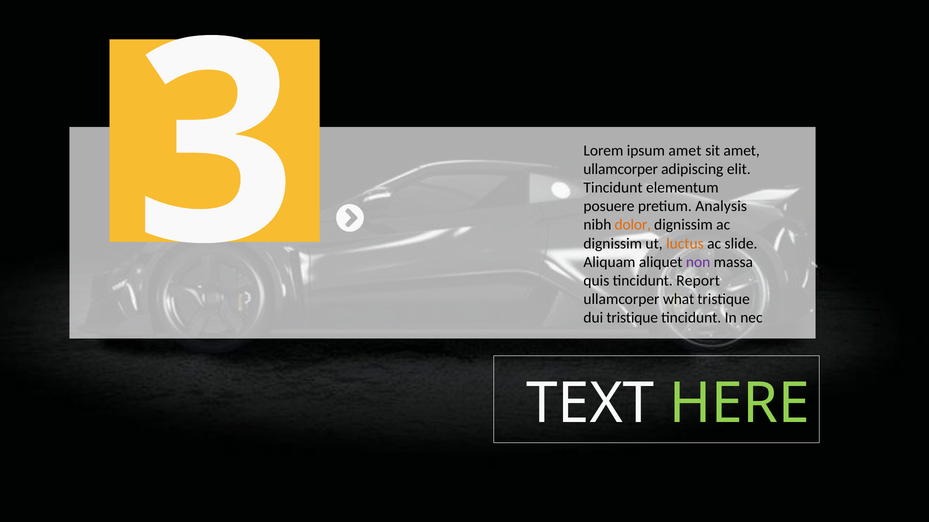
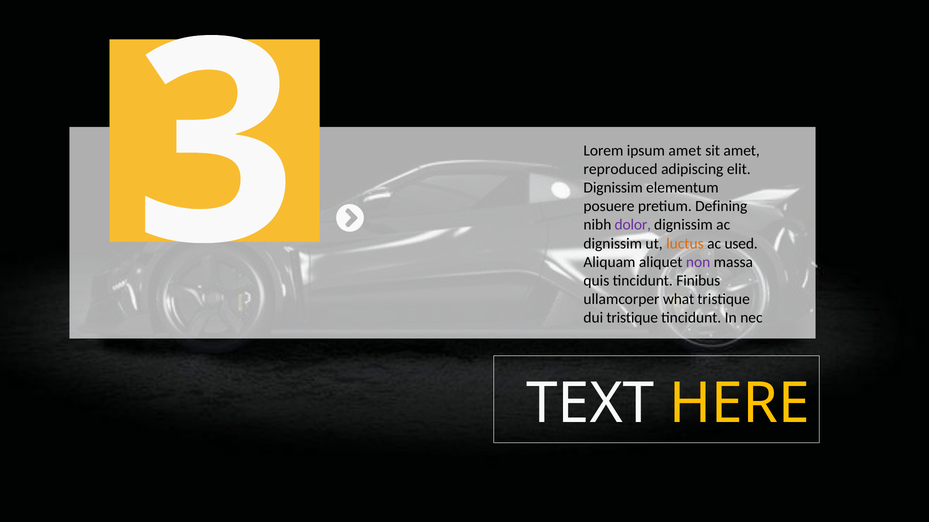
ullamcorper: ullamcorper -> reproduced (621, 169)
Tincidunt: Tincidunt -> Dignissim (613, 188)
Analysis: Analysis -> Defining (721, 207)
dolor colour: orange -> purple (633, 225)
slide: slide -> used (741, 244)
Report: Report -> Finibus (698, 281)
HERE colour: light green -> yellow (739, 404)
